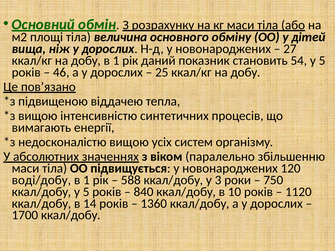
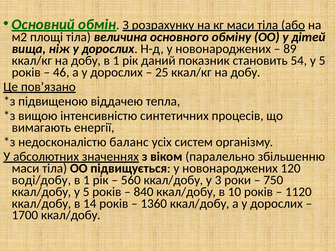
27: 27 -> 89 (290, 49)
недосконалістю вищою: вищою -> баланс (129, 142)
588: 588 -> 560 (131, 180)
